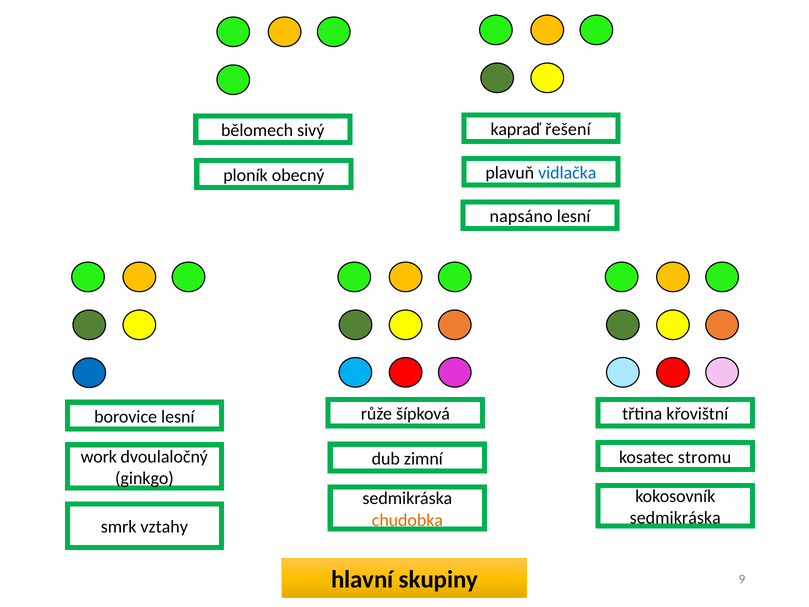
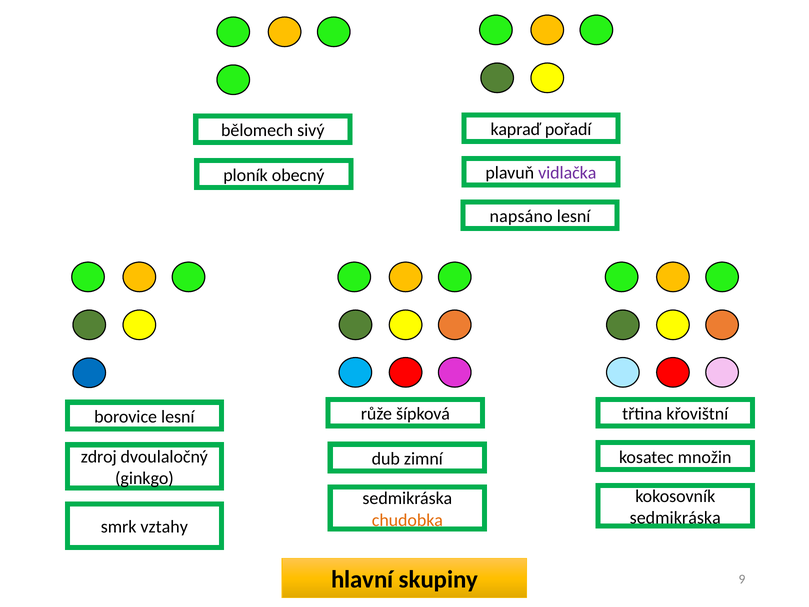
řešení: řešení -> pořadí (568, 129)
vidlačka colour: blue -> purple (567, 173)
work: work -> zdroj (99, 457)
stromu: stromu -> množin (705, 457)
